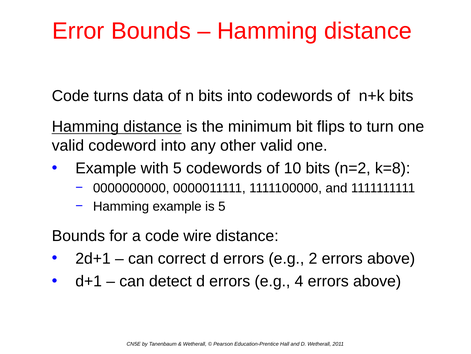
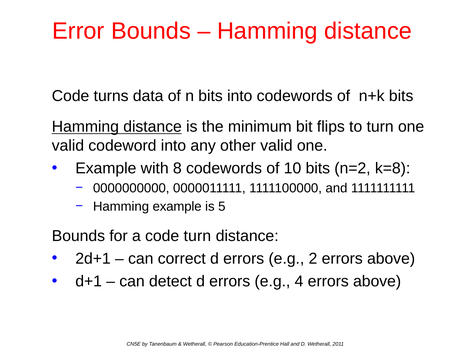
with 5: 5 -> 8 (177, 168)
code wire: wire -> turn (197, 235)
